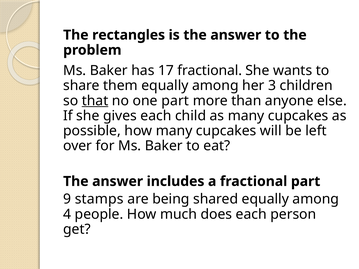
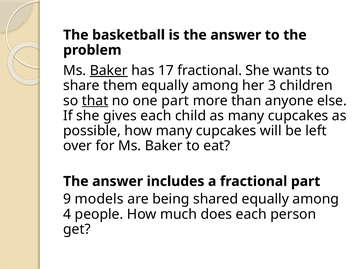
rectangles: rectangles -> basketball (129, 35)
Baker underline: none -> present (109, 71)
stamps: stamps -> models (99, 199)
